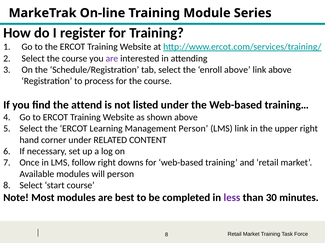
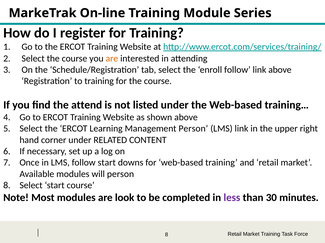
are colour: purple -> orange (112, 59)
enroll above: above -> follow (237, 70)
to process: process -> training (99, 81)
follow right: right -> start (107, 163)
best: best -> look (125, 198)
